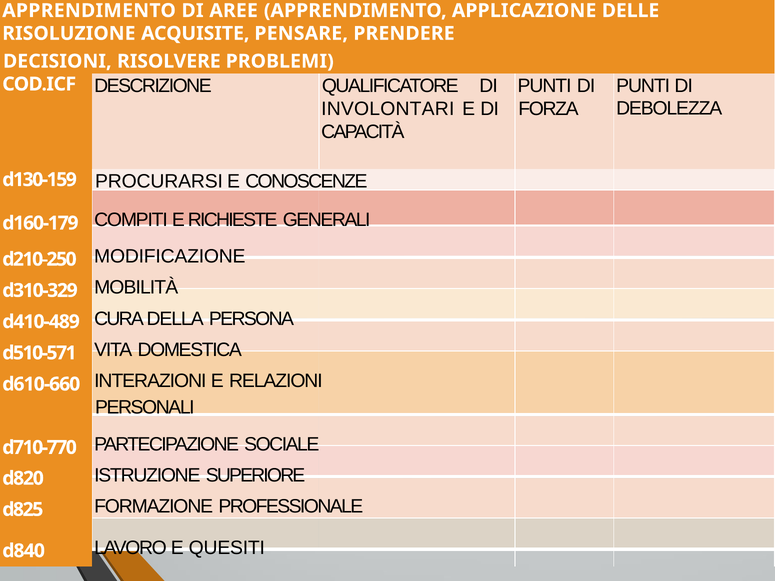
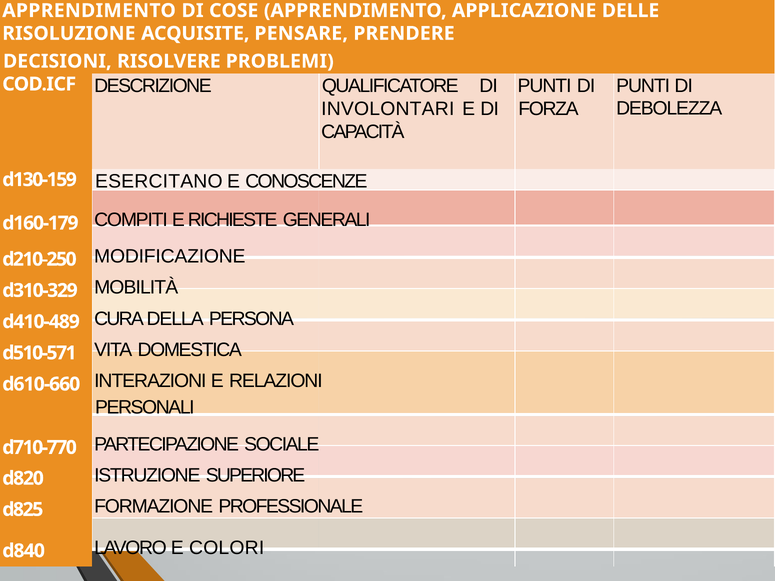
AREE: AREE -> COSE (234, 11)
PROCURARSI: PROCURARSI -> ESERCITANO (159, 181)
QUESITI: QUESITI -> COLORI (227, 548)
